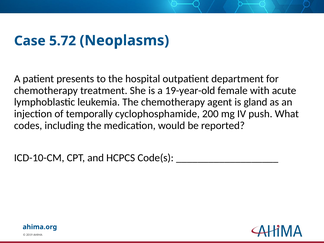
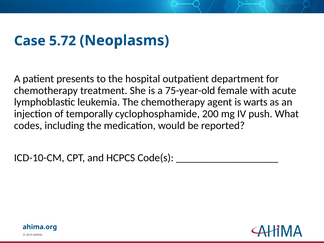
19-year-old: 19-year-old -> 75-year-old (190, 91)
gland: gland -> warts (255, 102)
